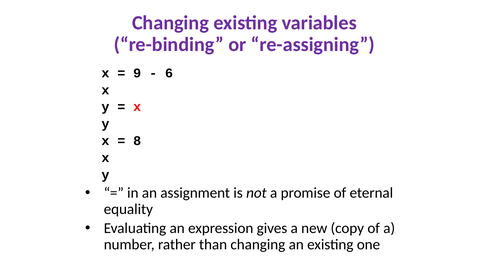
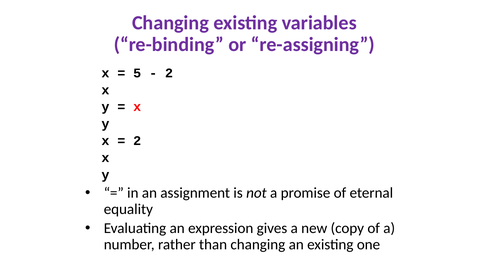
9: 9 -> 5 (137, 73)
6: 6 -> 2 (169, 73)
8: 8 -> 2 (137, 141)
